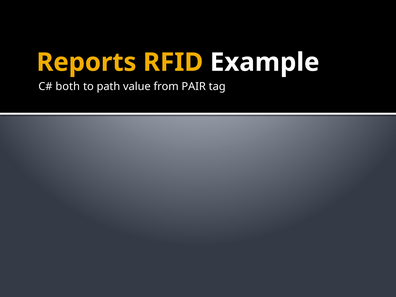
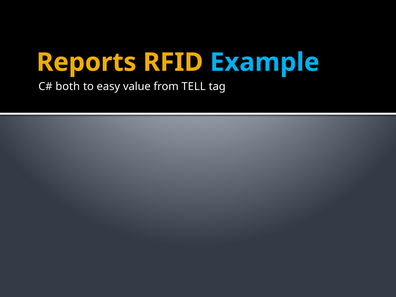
Example colour: white -> light blue (265, 62)
path: path -> easy (108, 87)
PAIR: PAIR -> TELL (194, 87)
